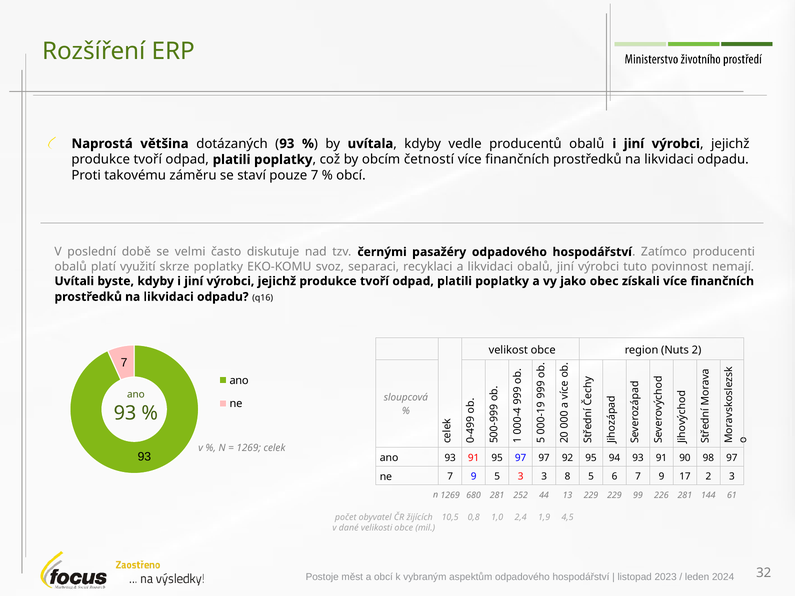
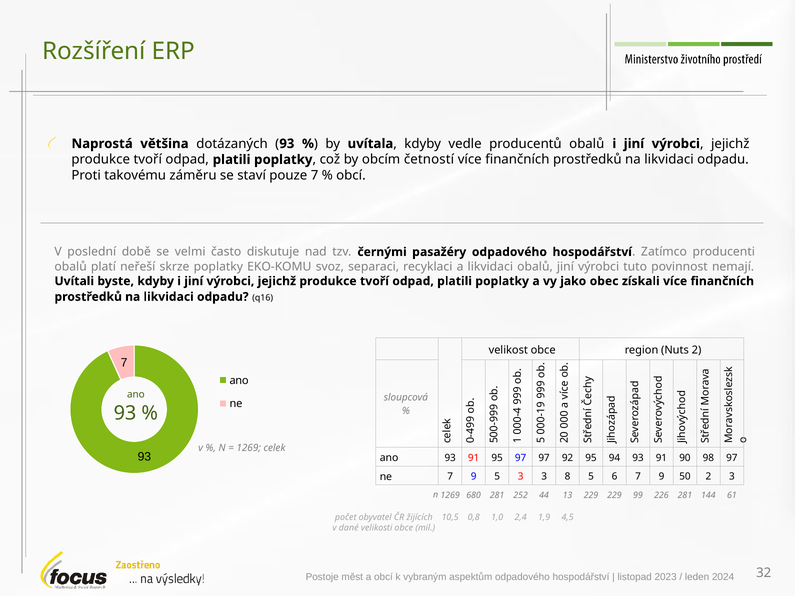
využití: využití -> neřeší (138, 267)
17: 17 -> 50 (685, 477)
